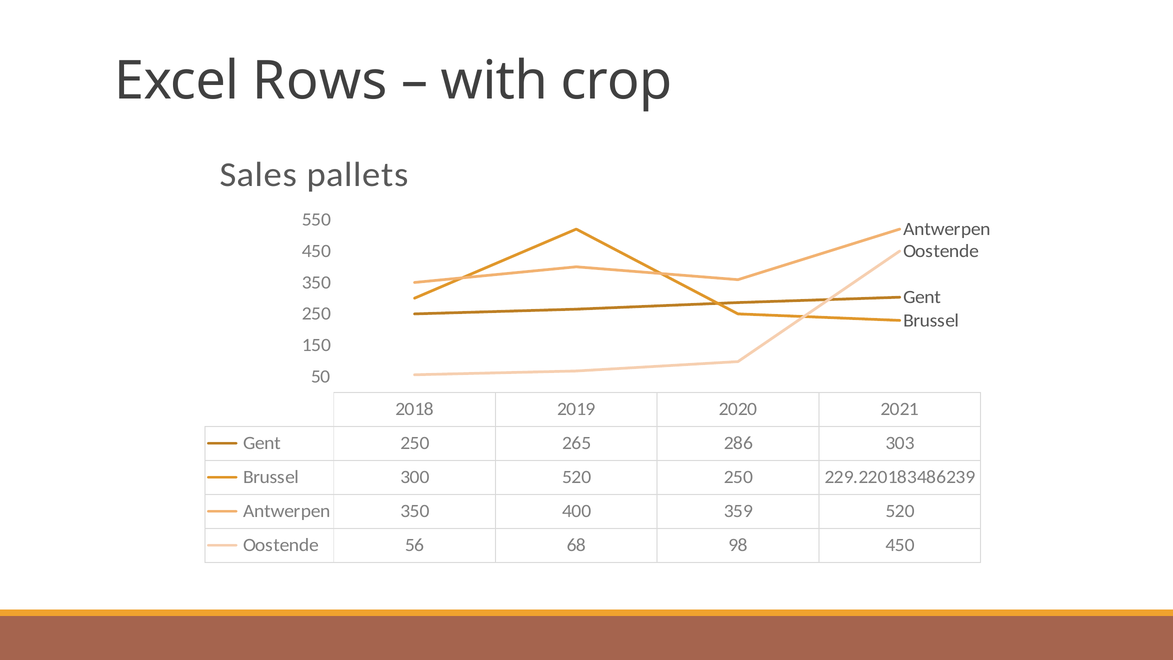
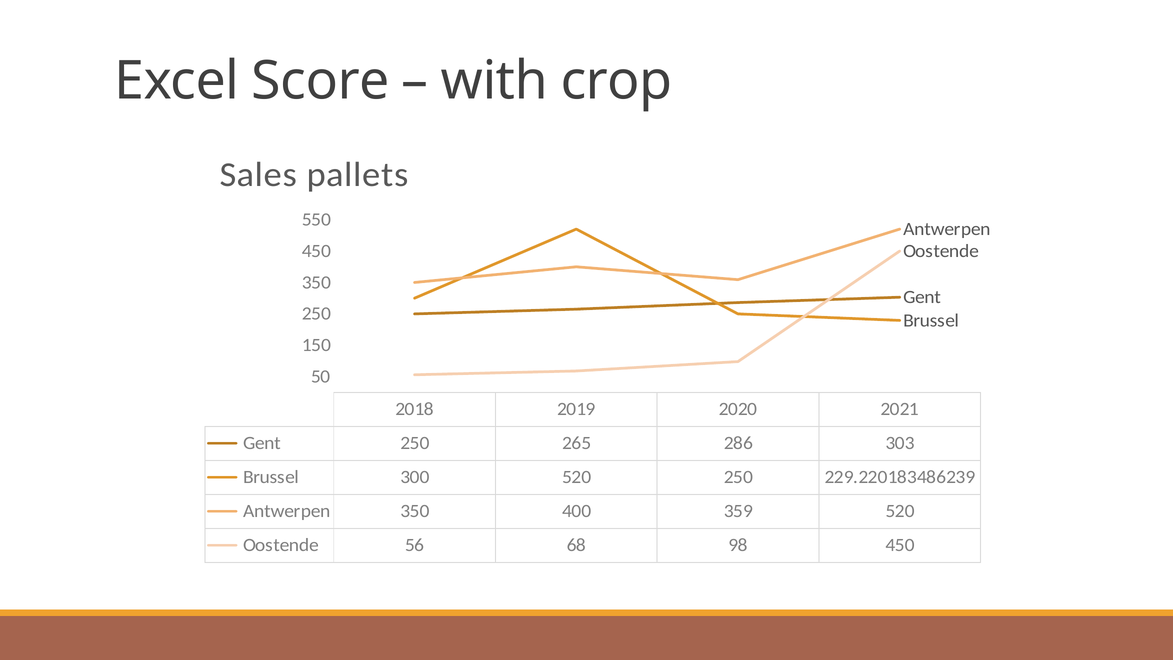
Rows: Rows -> Score (320, 81)
